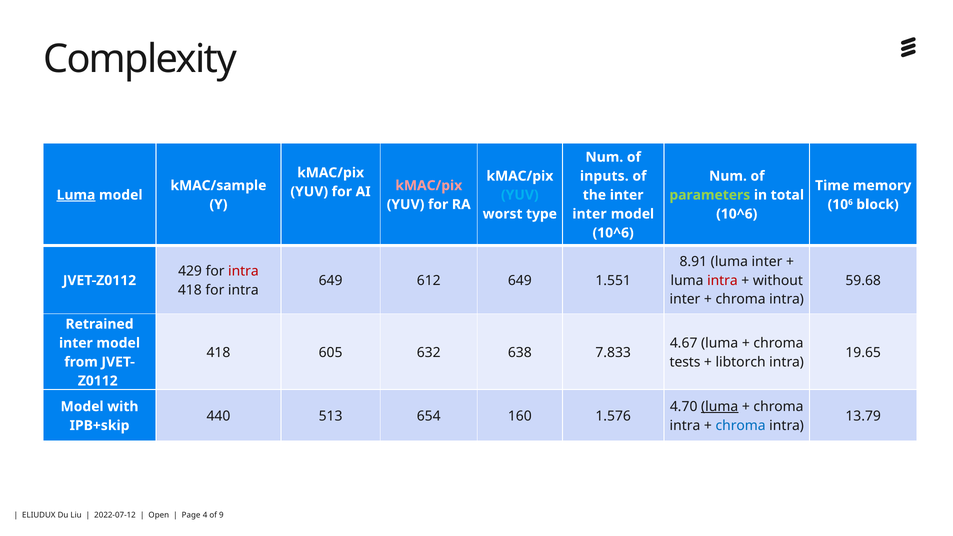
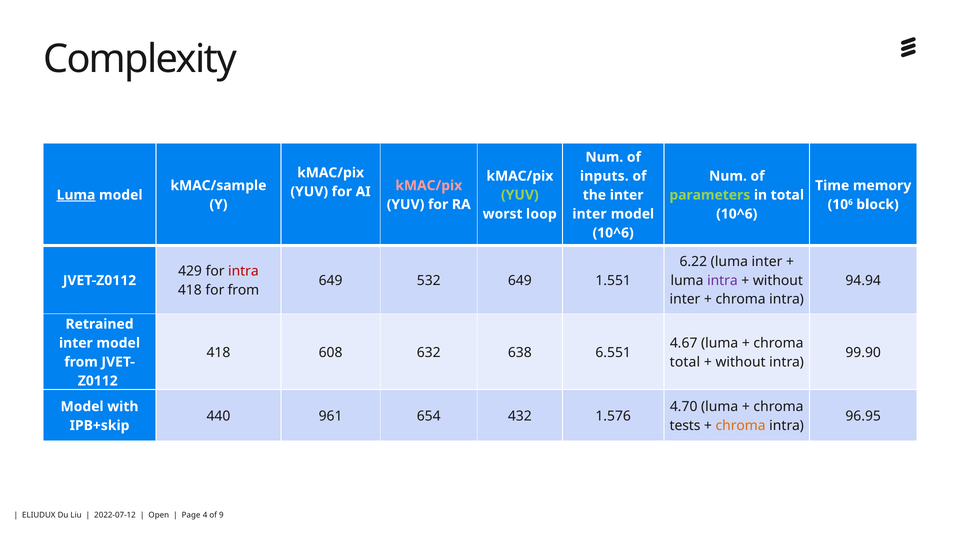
YUV colour: light blue -> light green (520, 195)
type: type -> loop (541, 214)
8.91: 8.91 -> 6.22 (693, 262)
612: 612 -> 532 (429, 280)
intra colour: red -> purple (722, 280)
59.68: 59.68 -> 94.94 (863, 280)
418 for intra: intra -> from (243, 290)
605: 605 -> 608 (331, 353)
7.833: 7.833 -> 6.551 (613, 353)
19.65: 19.65 -> 99.90 (863, 353)
tests: tests -> total (685, 362)
libtorch: libtorch -> without (741, 362)
luma underline: present -> none (720, 407)
513: 513 -> 961 (331, 416)
160: 160 -> 432 (520, 416)
13.79: 13.79 -> 96.95 (863, 416)
intra: intra -> tests (685, 426)
chroma colour: blue -> orange (741, 426)
